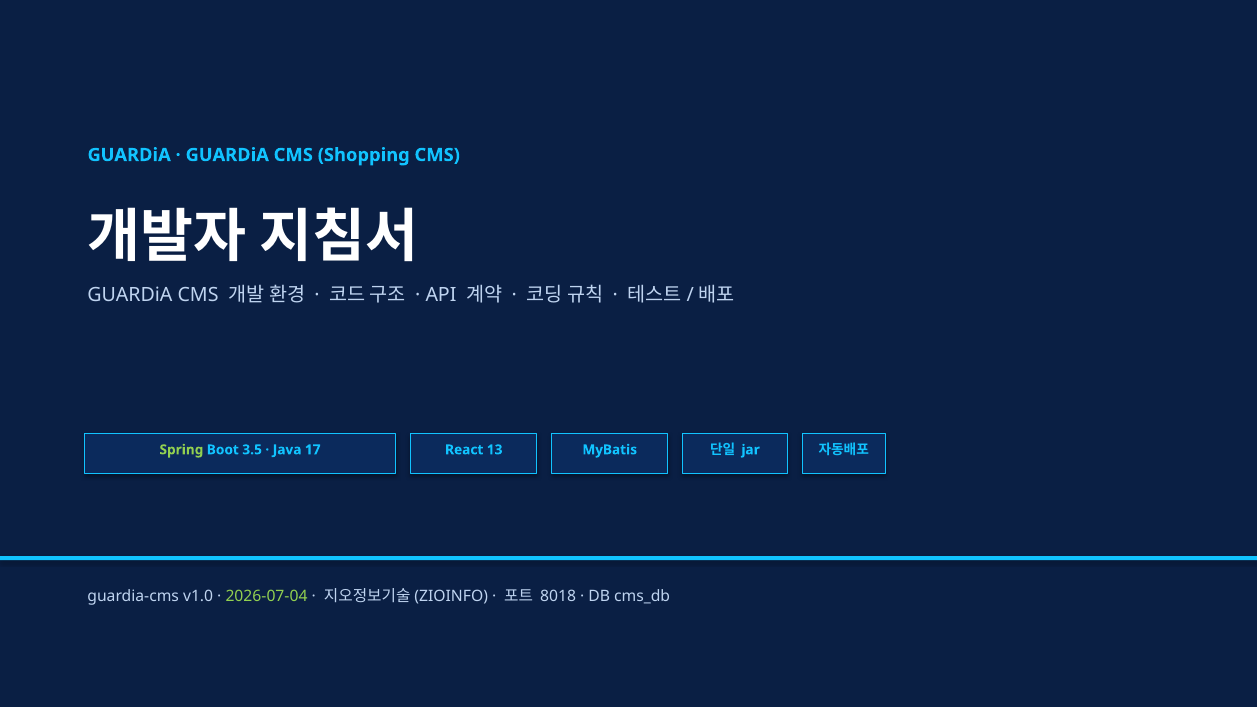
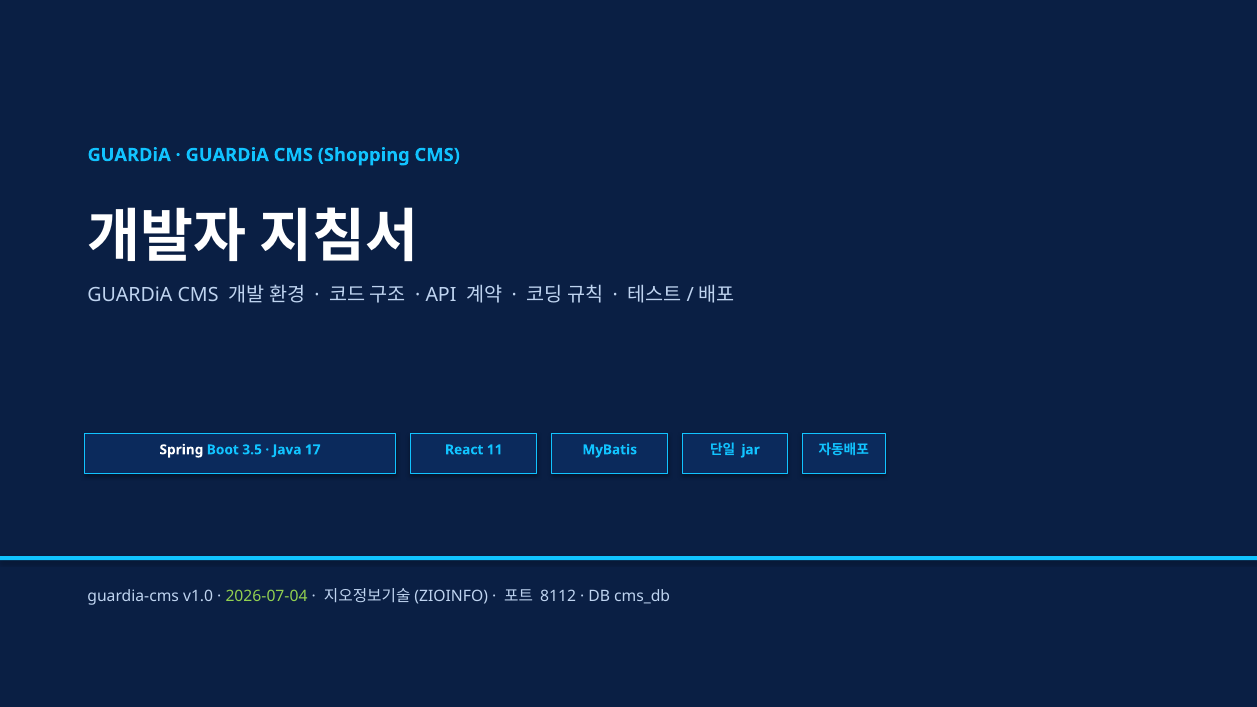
Spring colour: light green -> white (181, 450)
13: 13 -> 11 (495, 450)
8018: 8018 -> 8112 (558, 596)
